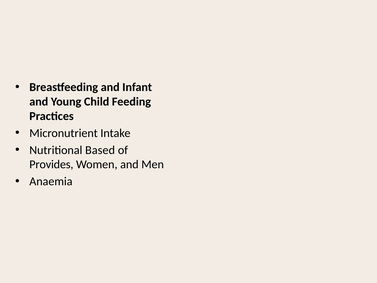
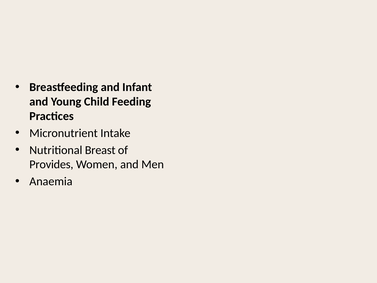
Based: Based -> Breast (100, 150)
